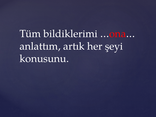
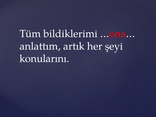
konusunu: konusunu -> konularını (44, 59)
